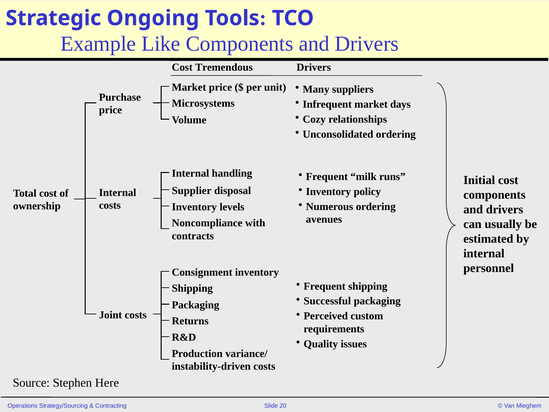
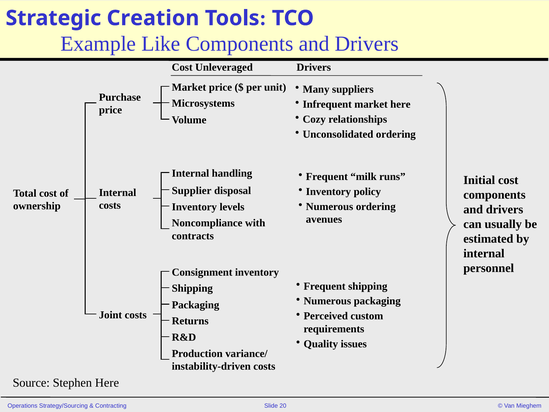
Ongoing: Ongoing -> Creation (153, 18)
Tremendous: Tremendous -> Unleveraged (224, 67)
market days: days -> here (400, 104)
Successful: Successful -> Numerous (327, 301)
